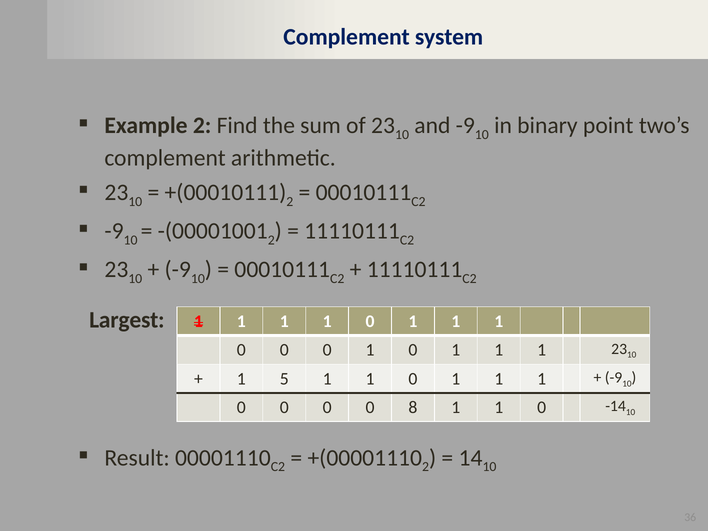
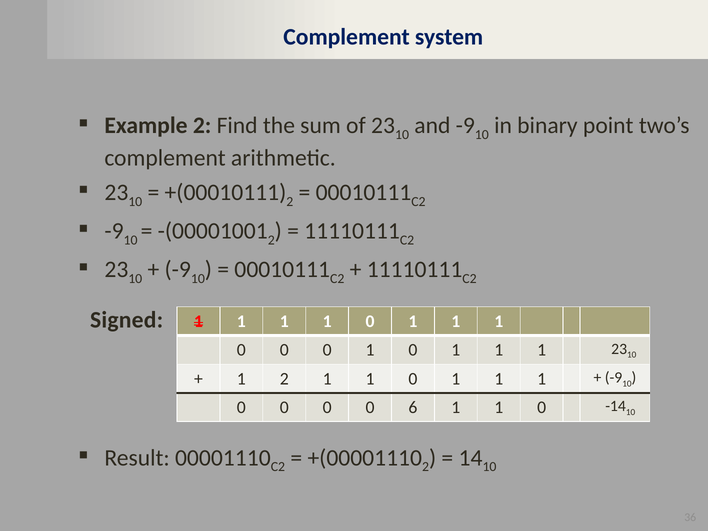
Largest: Largest -> Signed (127, 320)
1 5: 5 -> 2 (284, 379)
8: 8 -> 6 (413, 408)
